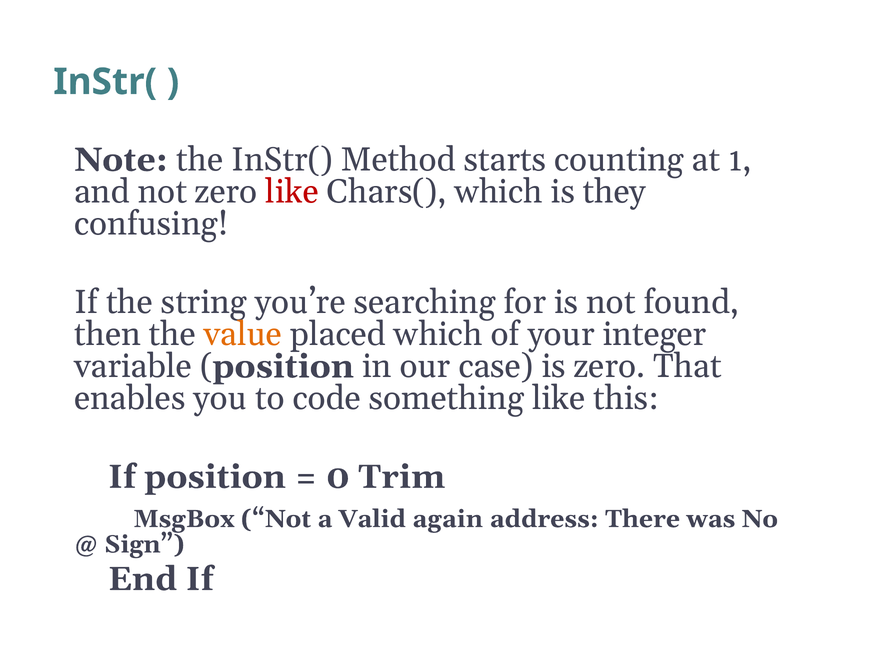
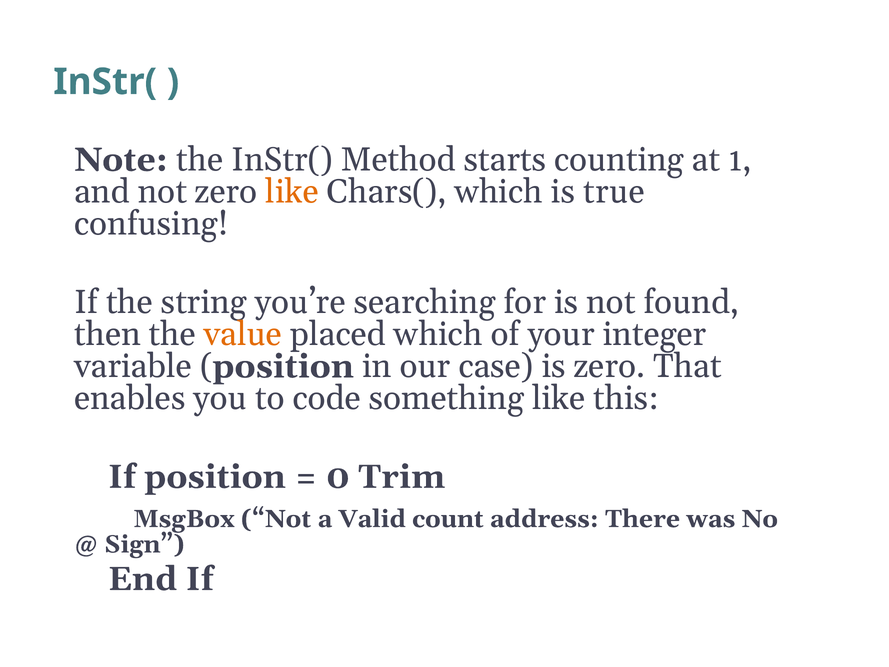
like colour: red -> orange (292, 192)
they: they -> true (614, 192)
again: again -> count (448, 519)
